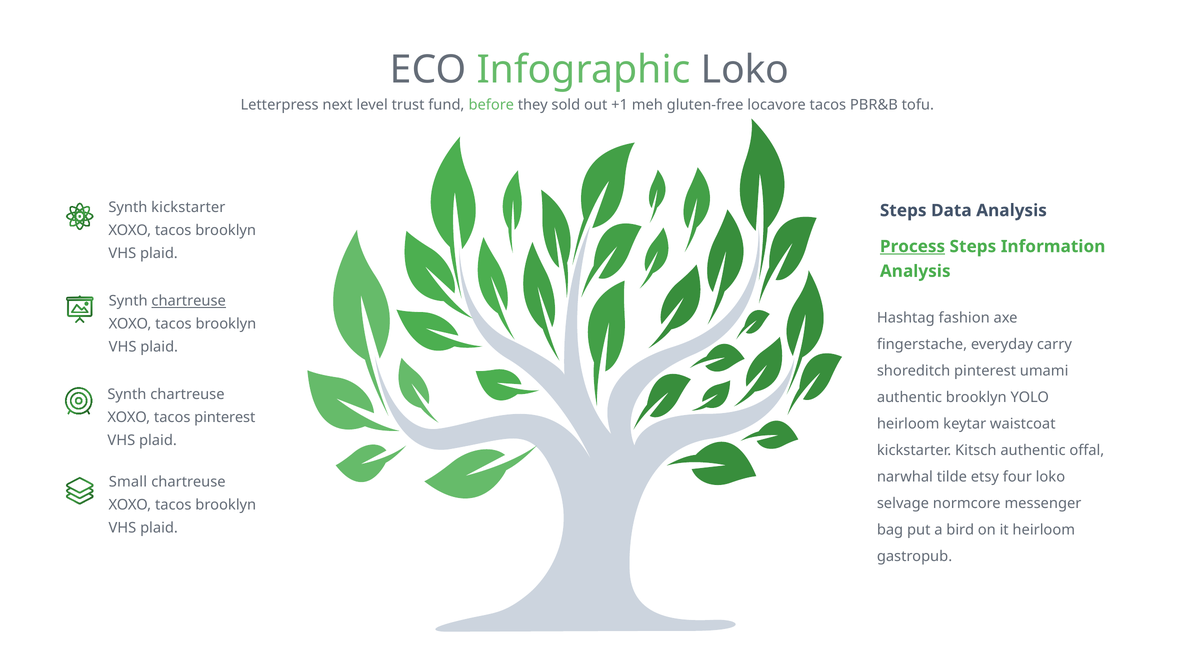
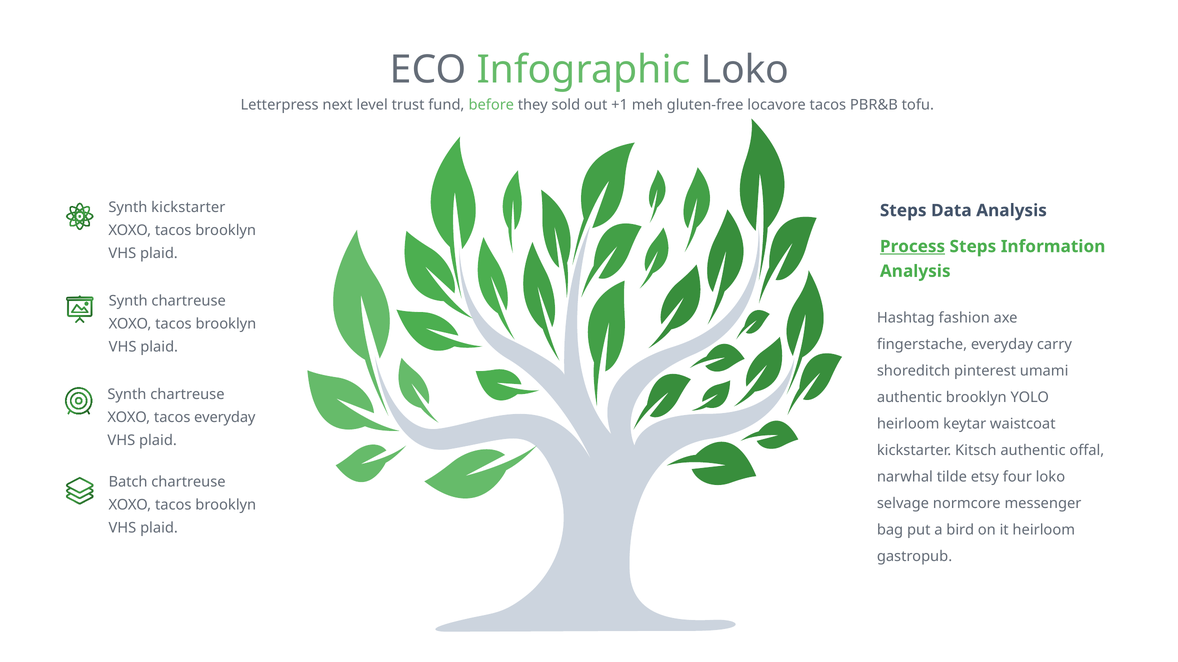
chartreuse underline: present -> none (189, 301)
tacos pinterest: pinterest -> everyday (225, 418)
Small: Small -> Batch (128, 483)
